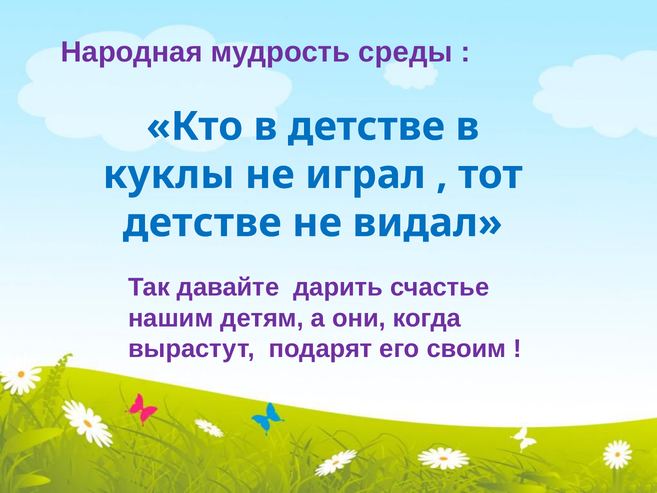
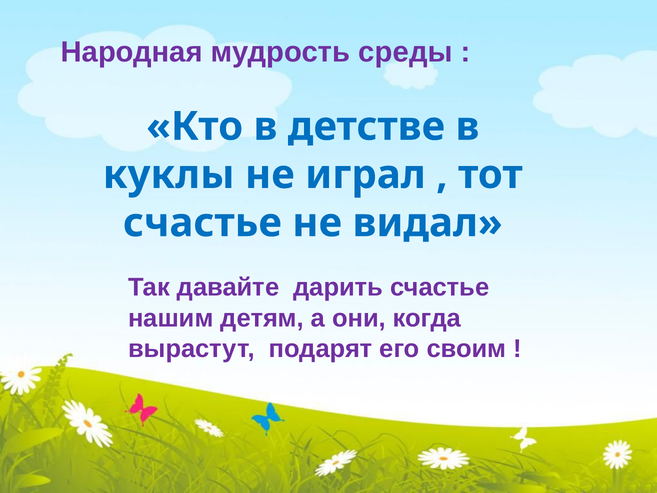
детстве: детстве -> счастье (202, 223)
